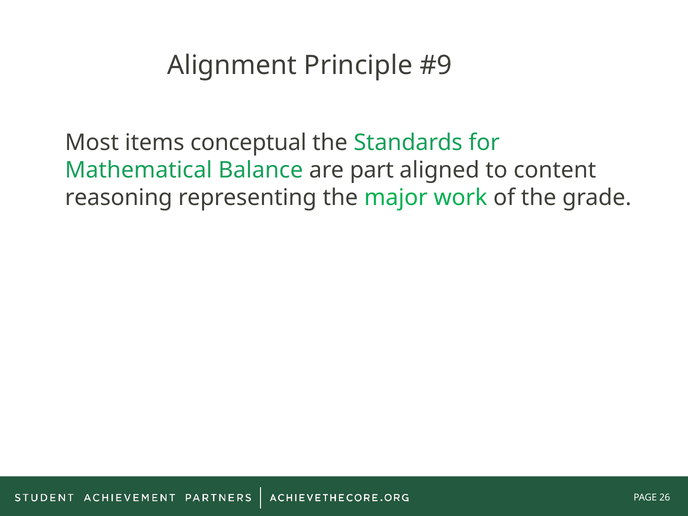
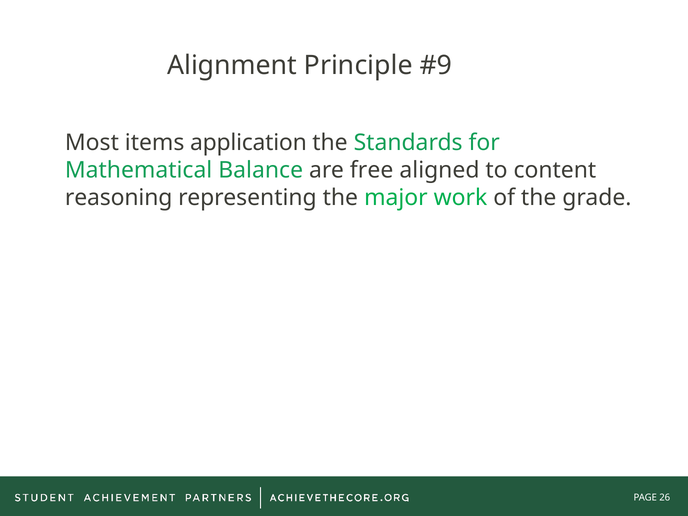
conceptual: conceptual -> application (248, 143)
part: part -> free (372, 170)
